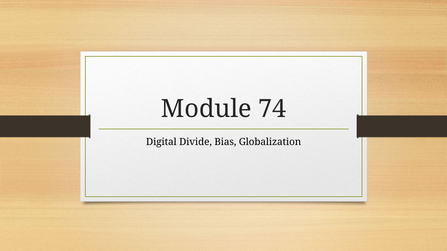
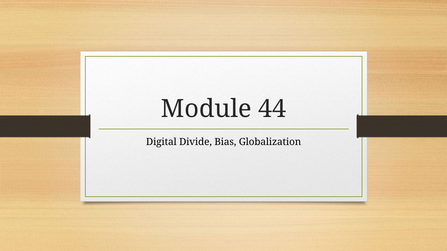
74: 74 -> 44 (272, 109)
